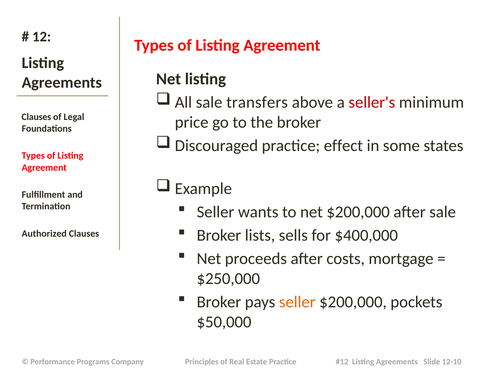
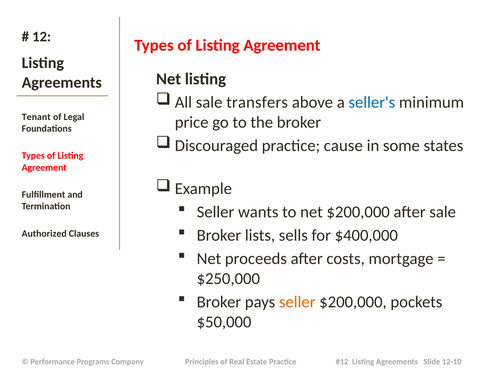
seller's colour: red -> blue (372, 102)
Clauses: Clauses -> Tenant (36, 117)
effect: effect -> cause (343, 146)
